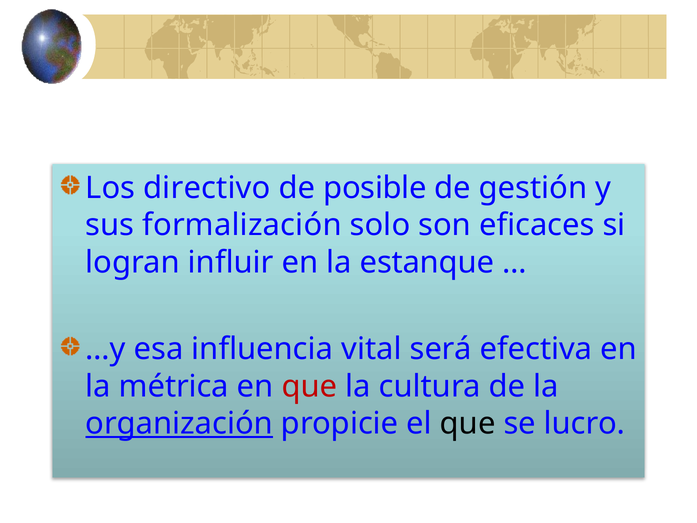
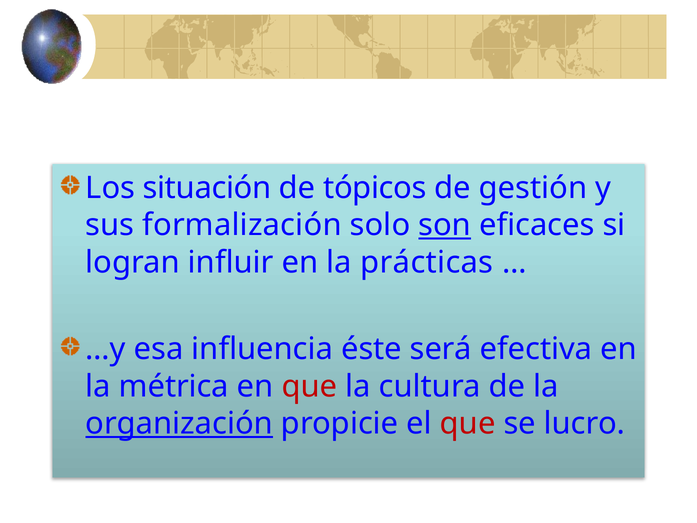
directivo: directivo -> situación (207, 188)
posible: posible -> tópicos (375, 188)
son underline: none -> present (445, 225)
estanque: estanque -> prácticas (427, 262)
vital: vital -> éste (372, 349)
que colour: black -> red (468, 423)
